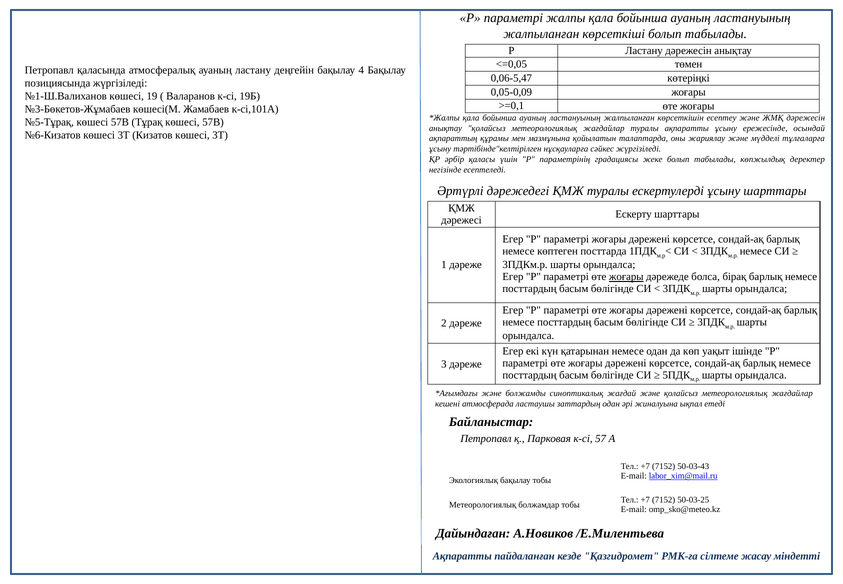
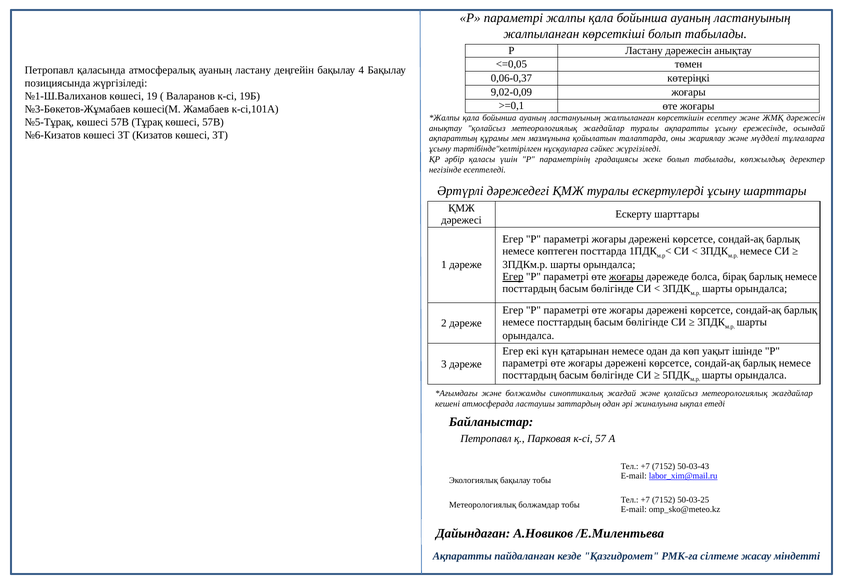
0,06-5,47: 0,06-5,47 -> 0,06-0,37 (511, 78)
0,05-0,09: 0,05-0,09 -> 9,02-0,09 (511, 92)
Егер underline: none -> present (513, 277)
